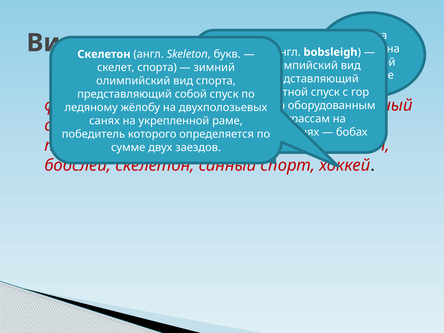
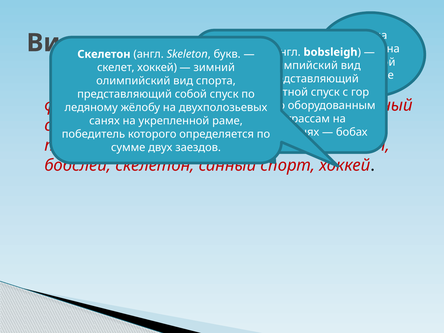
скелет спорта: спорта -> хоккей (157, 68)
